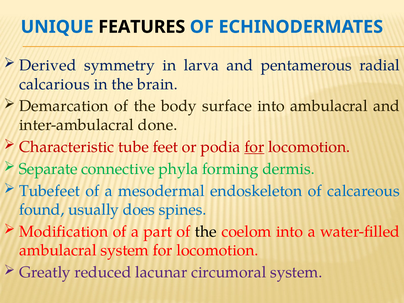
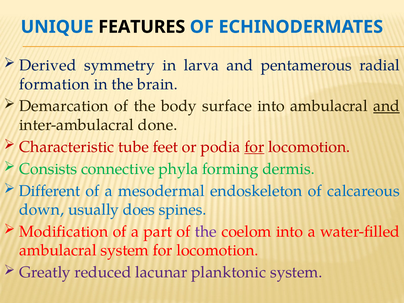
calcarious: calcarious -> formation (54, 84)
and underline: none -> present (386, 106)
Separate: Separate -> Consists (48, 169)
Tubefeet: Tubefeet -> Different (50, 191)
found: found -> down (42, 210)
the colour: black -> purple (206, 232)
circumoral: circumoral -> planktonic (229, 272)
